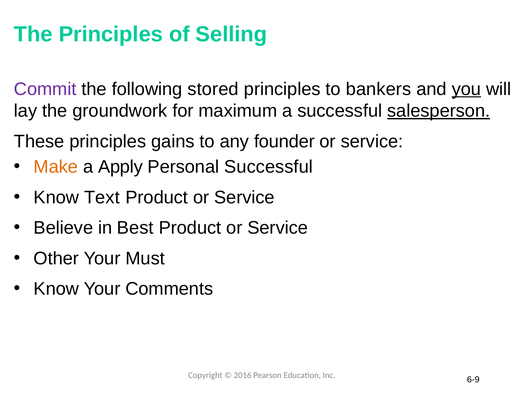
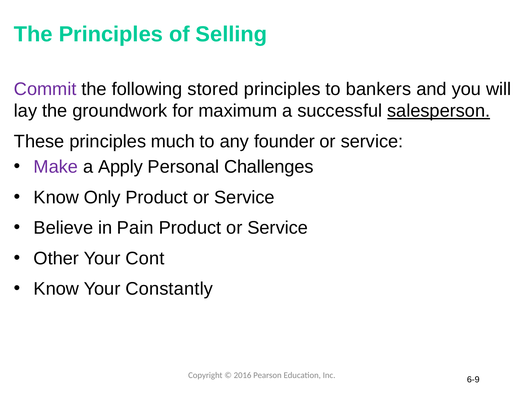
you underline: present -> none (466, 89)
gains: gains -> much (173, 141)
Make colour: orange -> purple (56, 167)
Personal Successful: Successful -> Challenges (269, 167)
Text: Text -> Only (102, 197)
Best: Best -> Pain (135, 228)
Must: Must -> Cont (145, 258)
Comments: Comments -> Constantly (169, 289)
